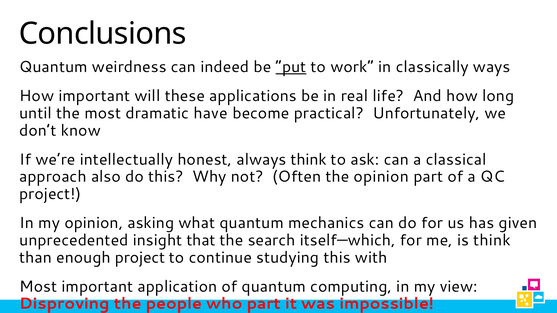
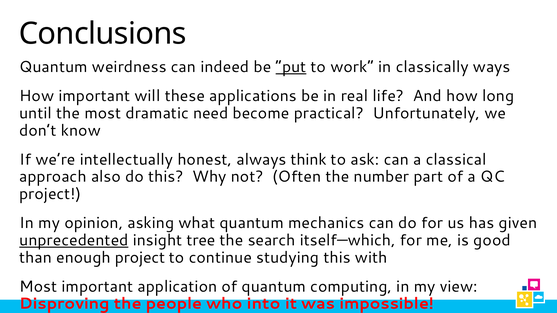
have: have -> need (211, 113)
the opinion: opinion -> number (381, 177)
unprecedented underline: none -> present (74, 240)
that: that -> tree (201, 240)
is think: think -> good (492, 240)
who part: part -> into (264, 304)
